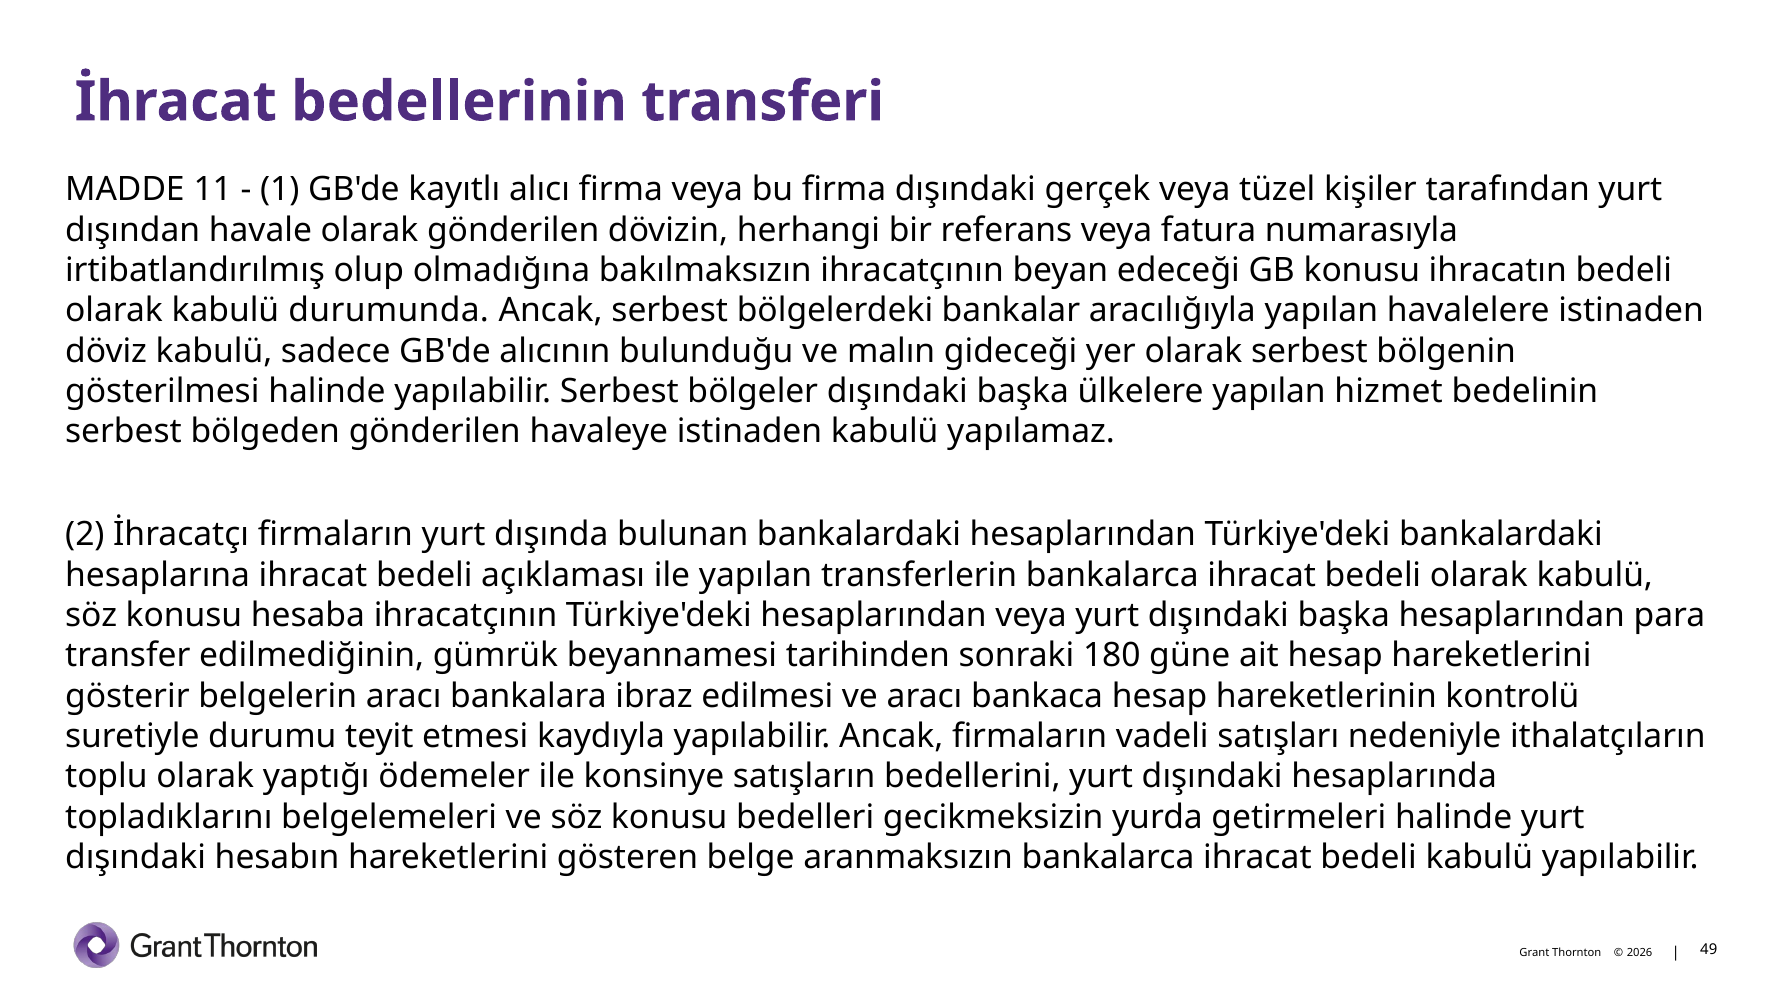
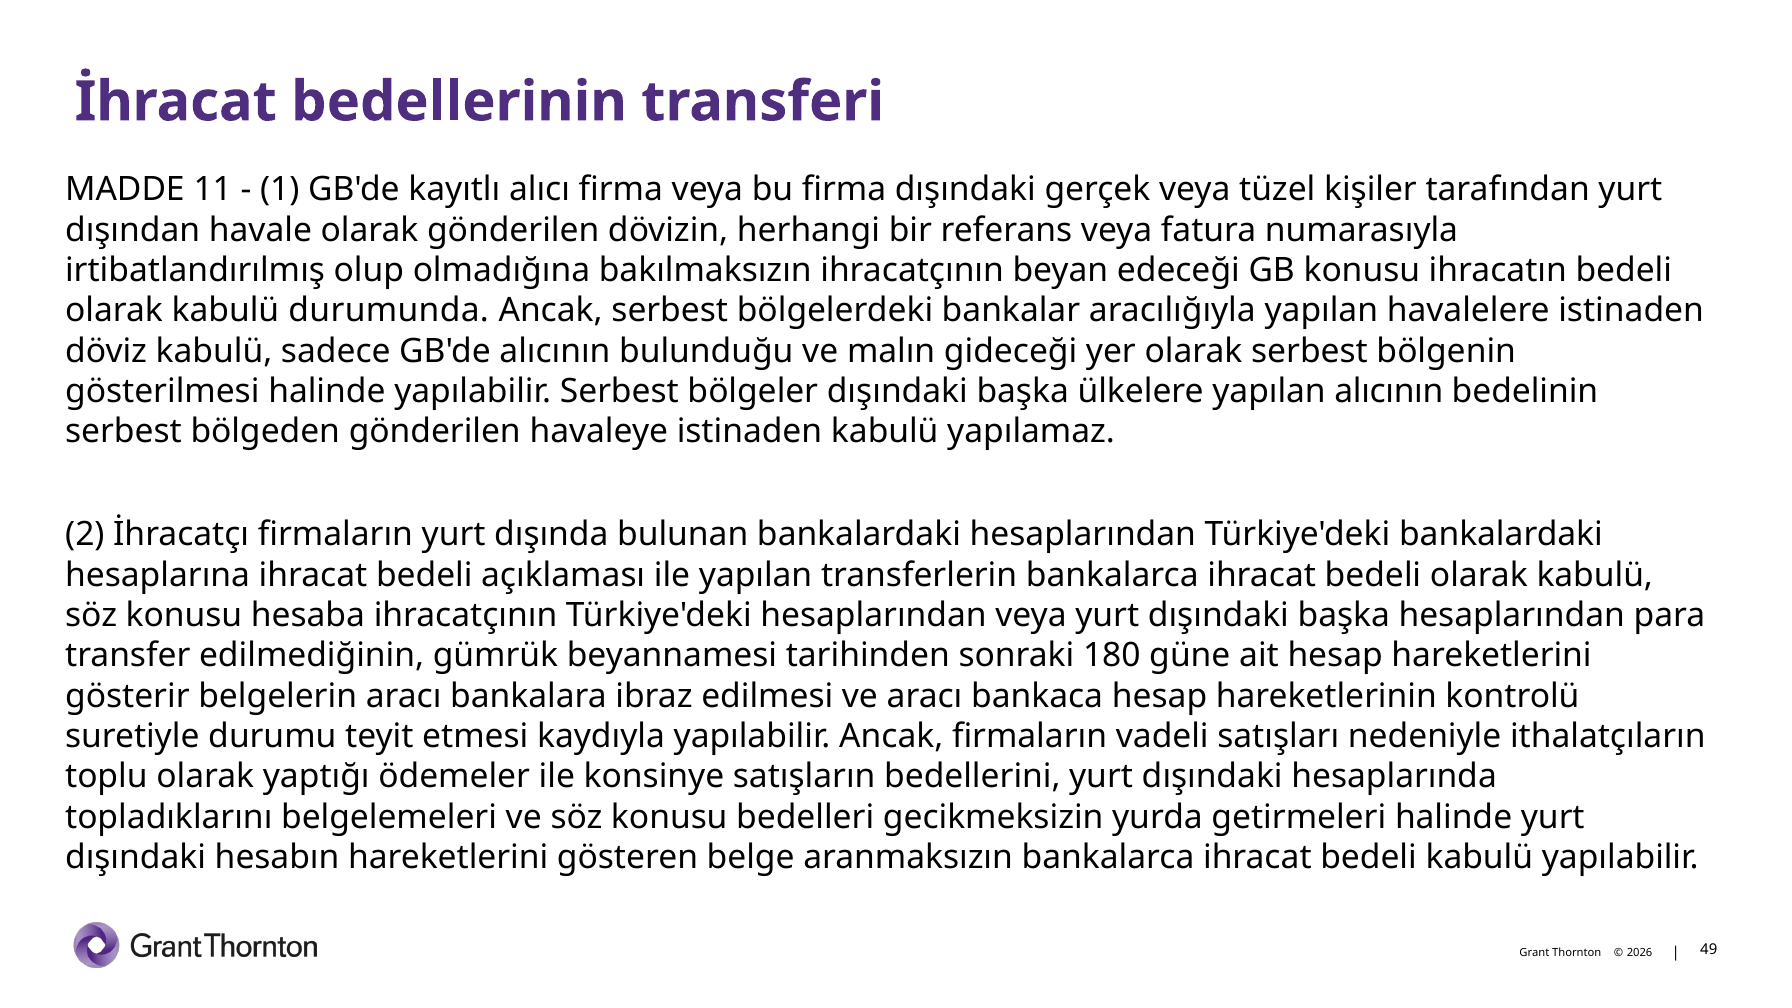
yapılan hizmet: hizmet -> alıcının (1389, 391)
